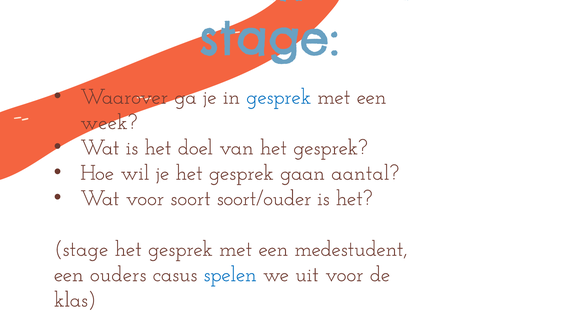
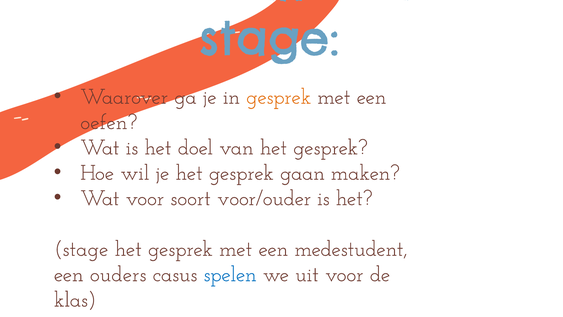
gesprek colour: blue -> orange (279, 97)
week: week -> oefen (109, 122)
aantal: aantal -> maken (365, 173)
soort/ouder: soort/ouder -> voor/ouder (264, 198)
